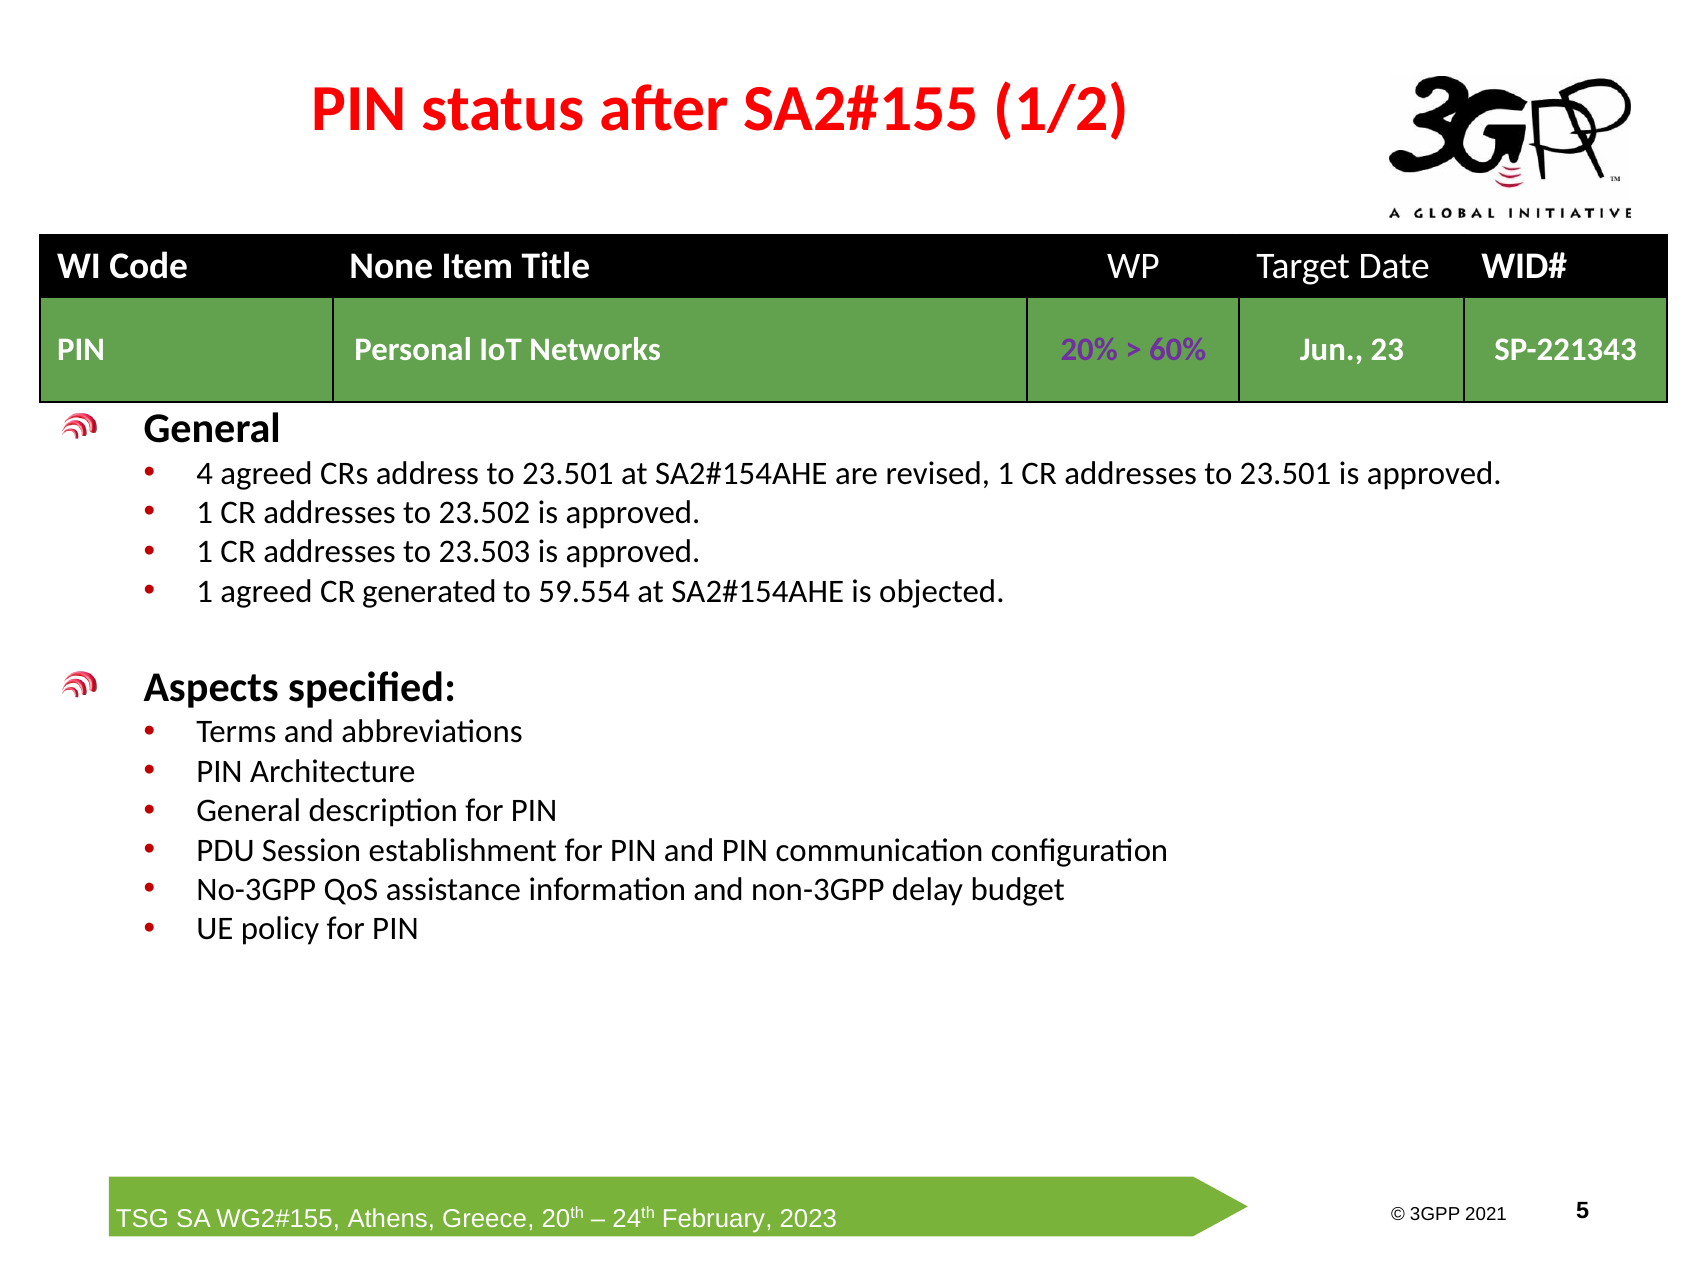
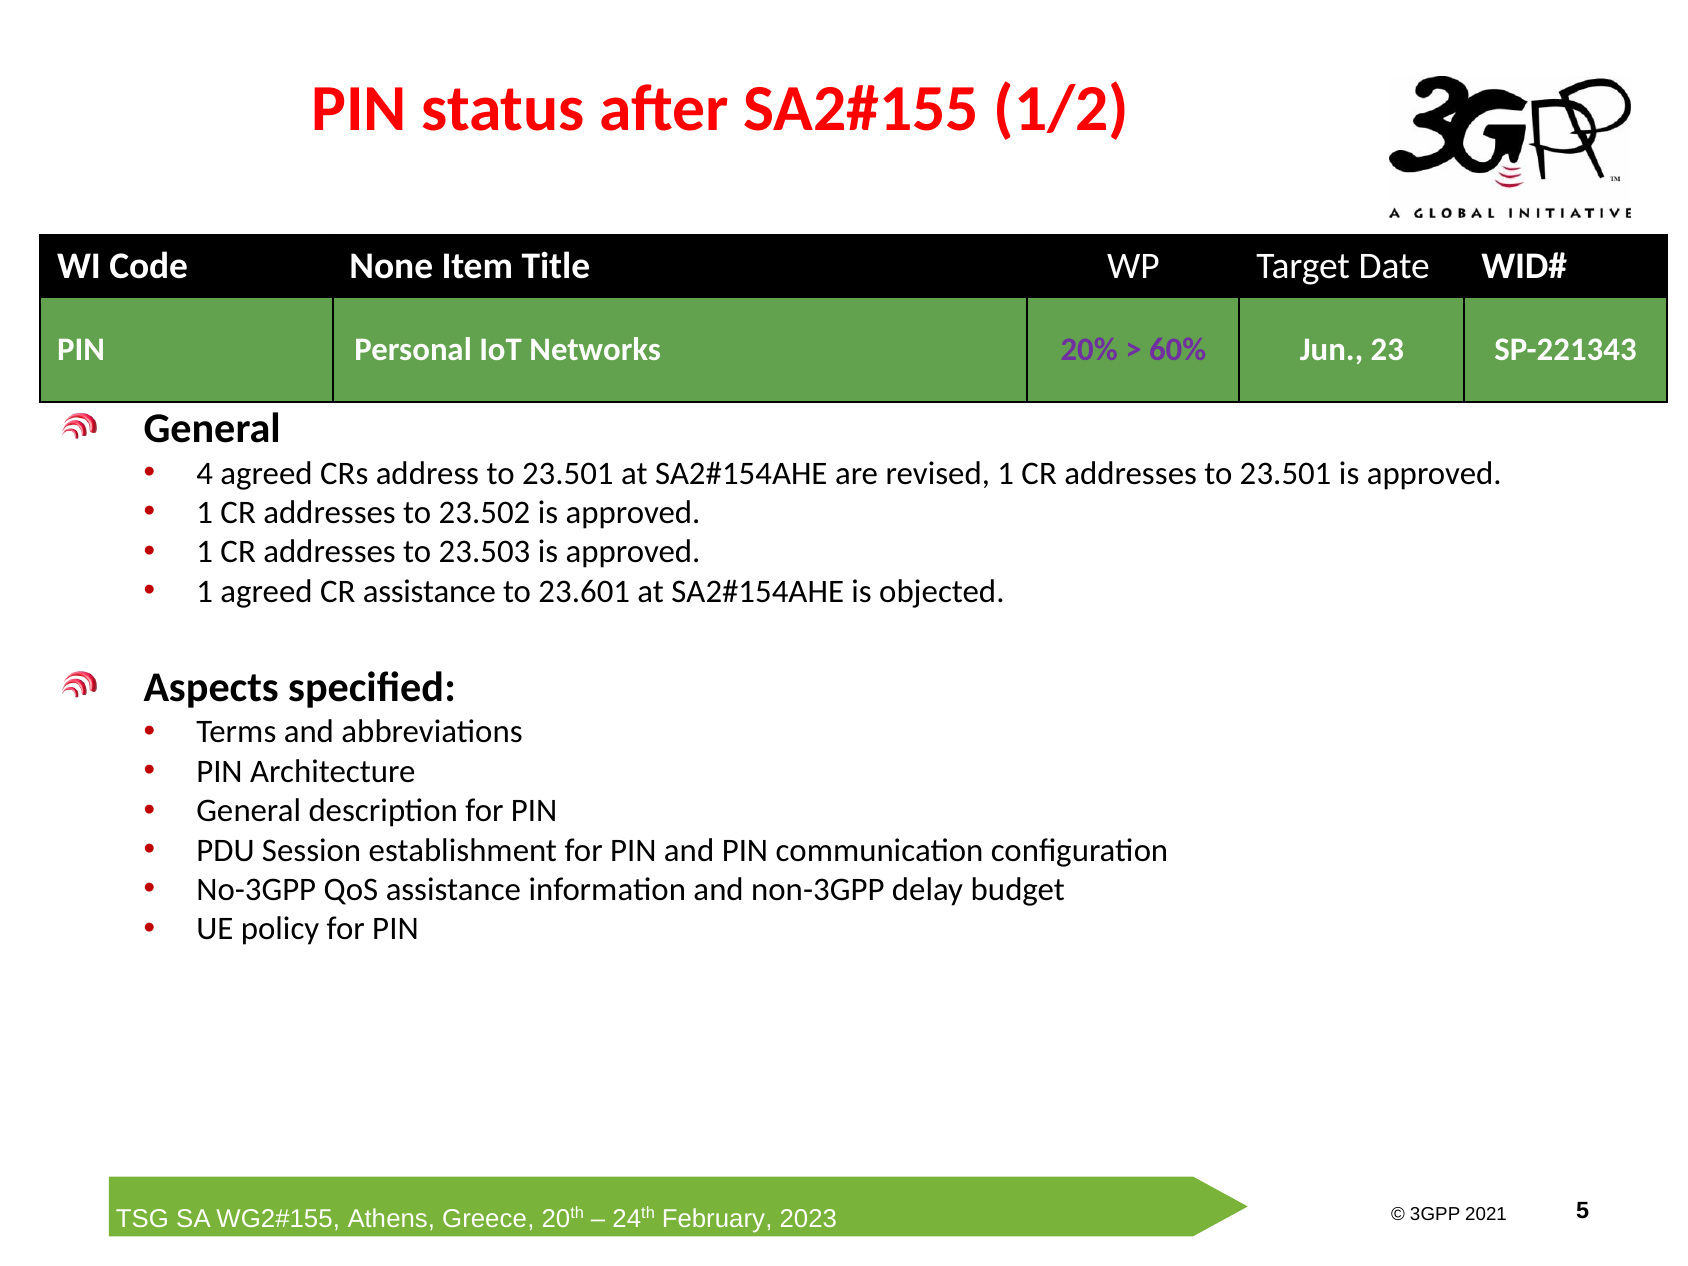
CR generated: generated -> assistance (429, 591)
59.554: 59.554 -> 23.601 (584, 591)
